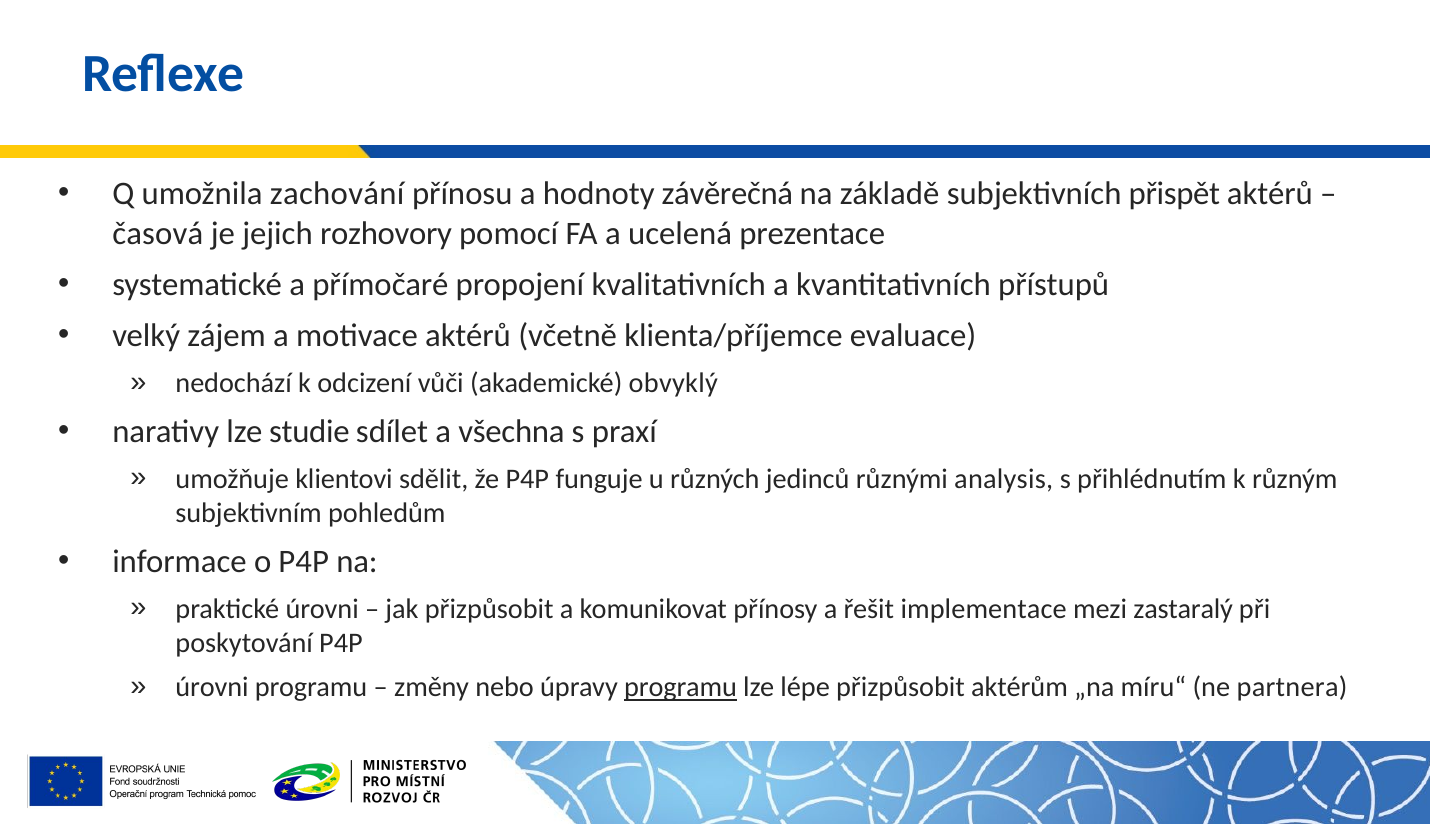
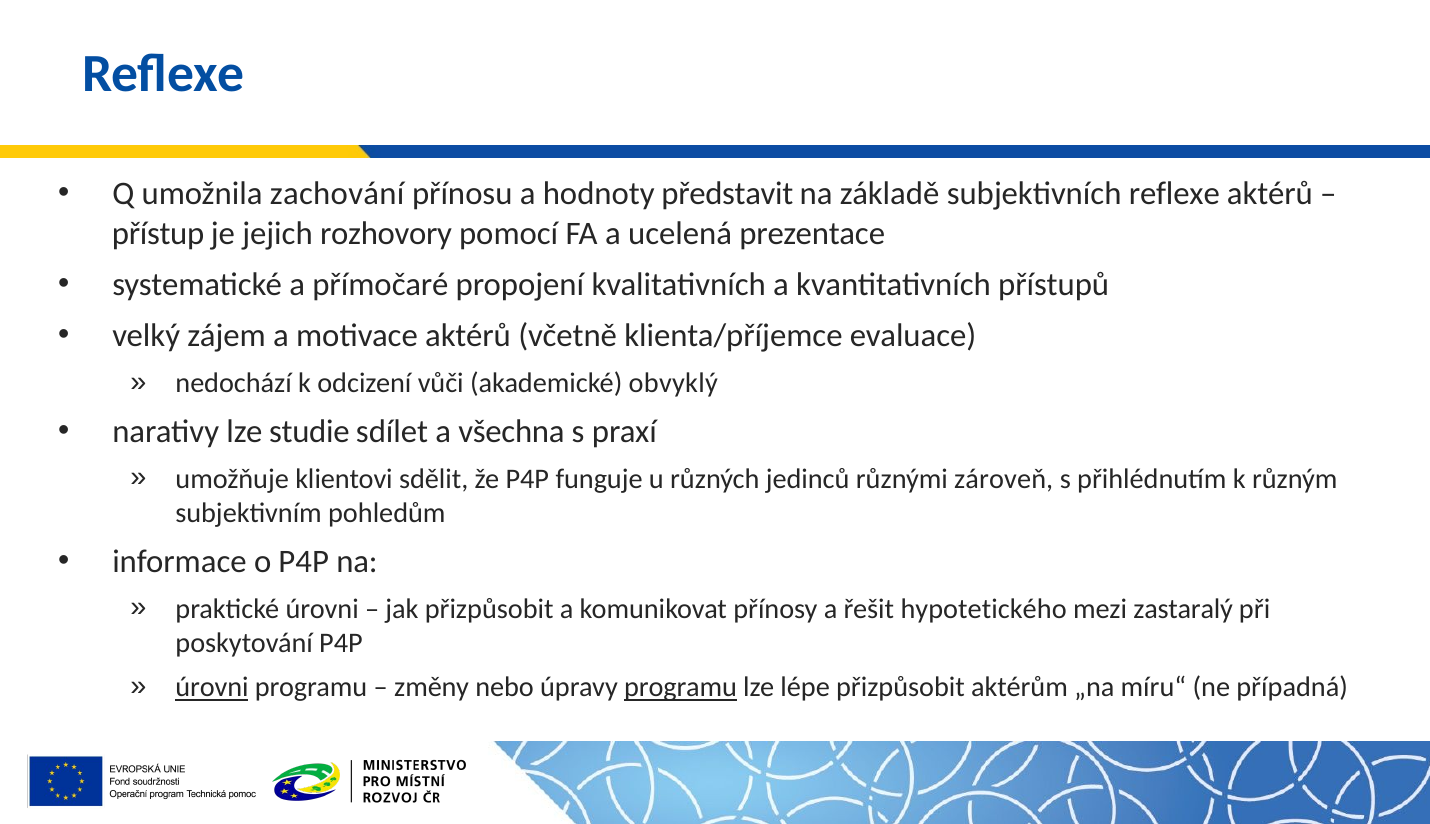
závěrečná: závěrečná -> představit (727, 194)
subjektivních přispět: přispět -> reflexe (1174, 194)
časová: časová -> přístup (158, 233)
analysis: analysis -> zároveň (1004, 479)
implementace: implementace -> hypotetického (984, 609)
úrovni underline: none -> present (212, 687)
partnera: partnera -> případná (1292, 687)
